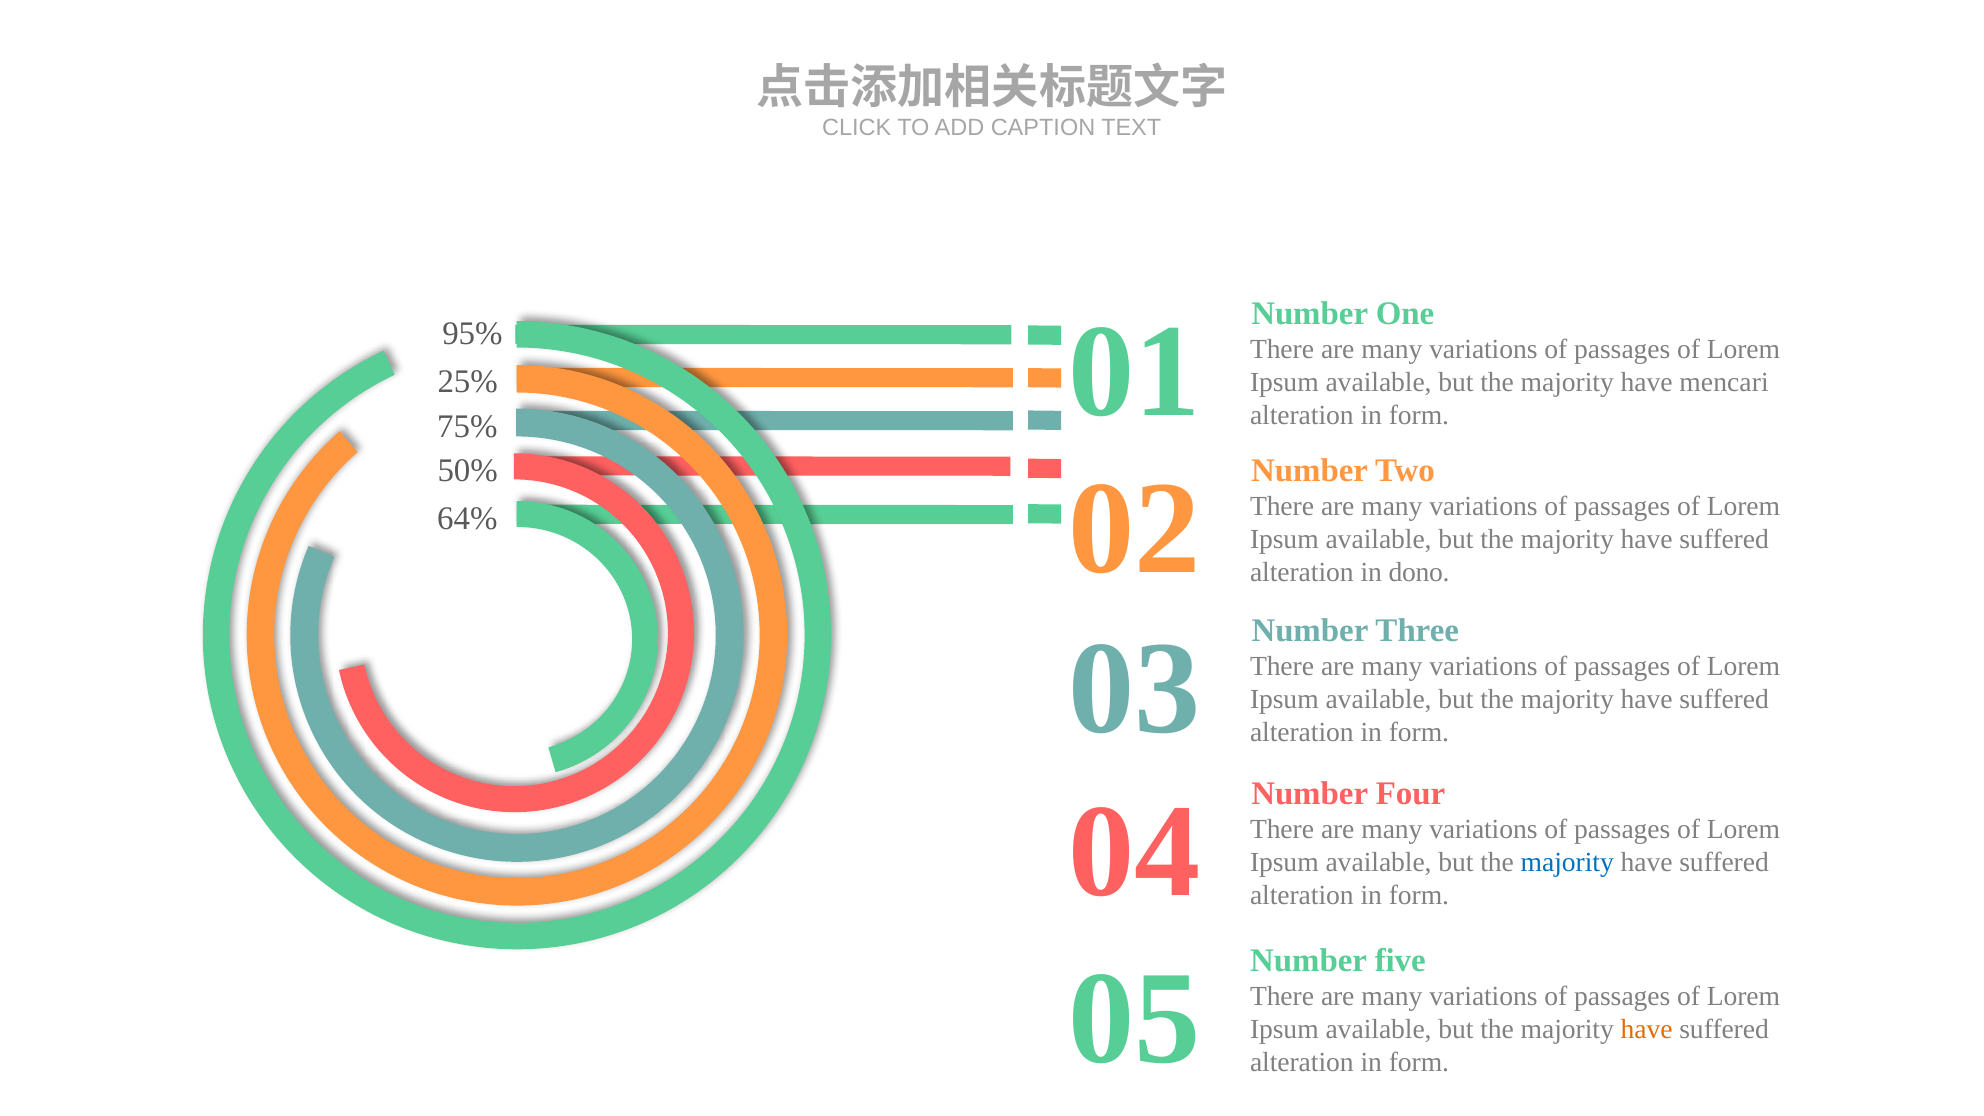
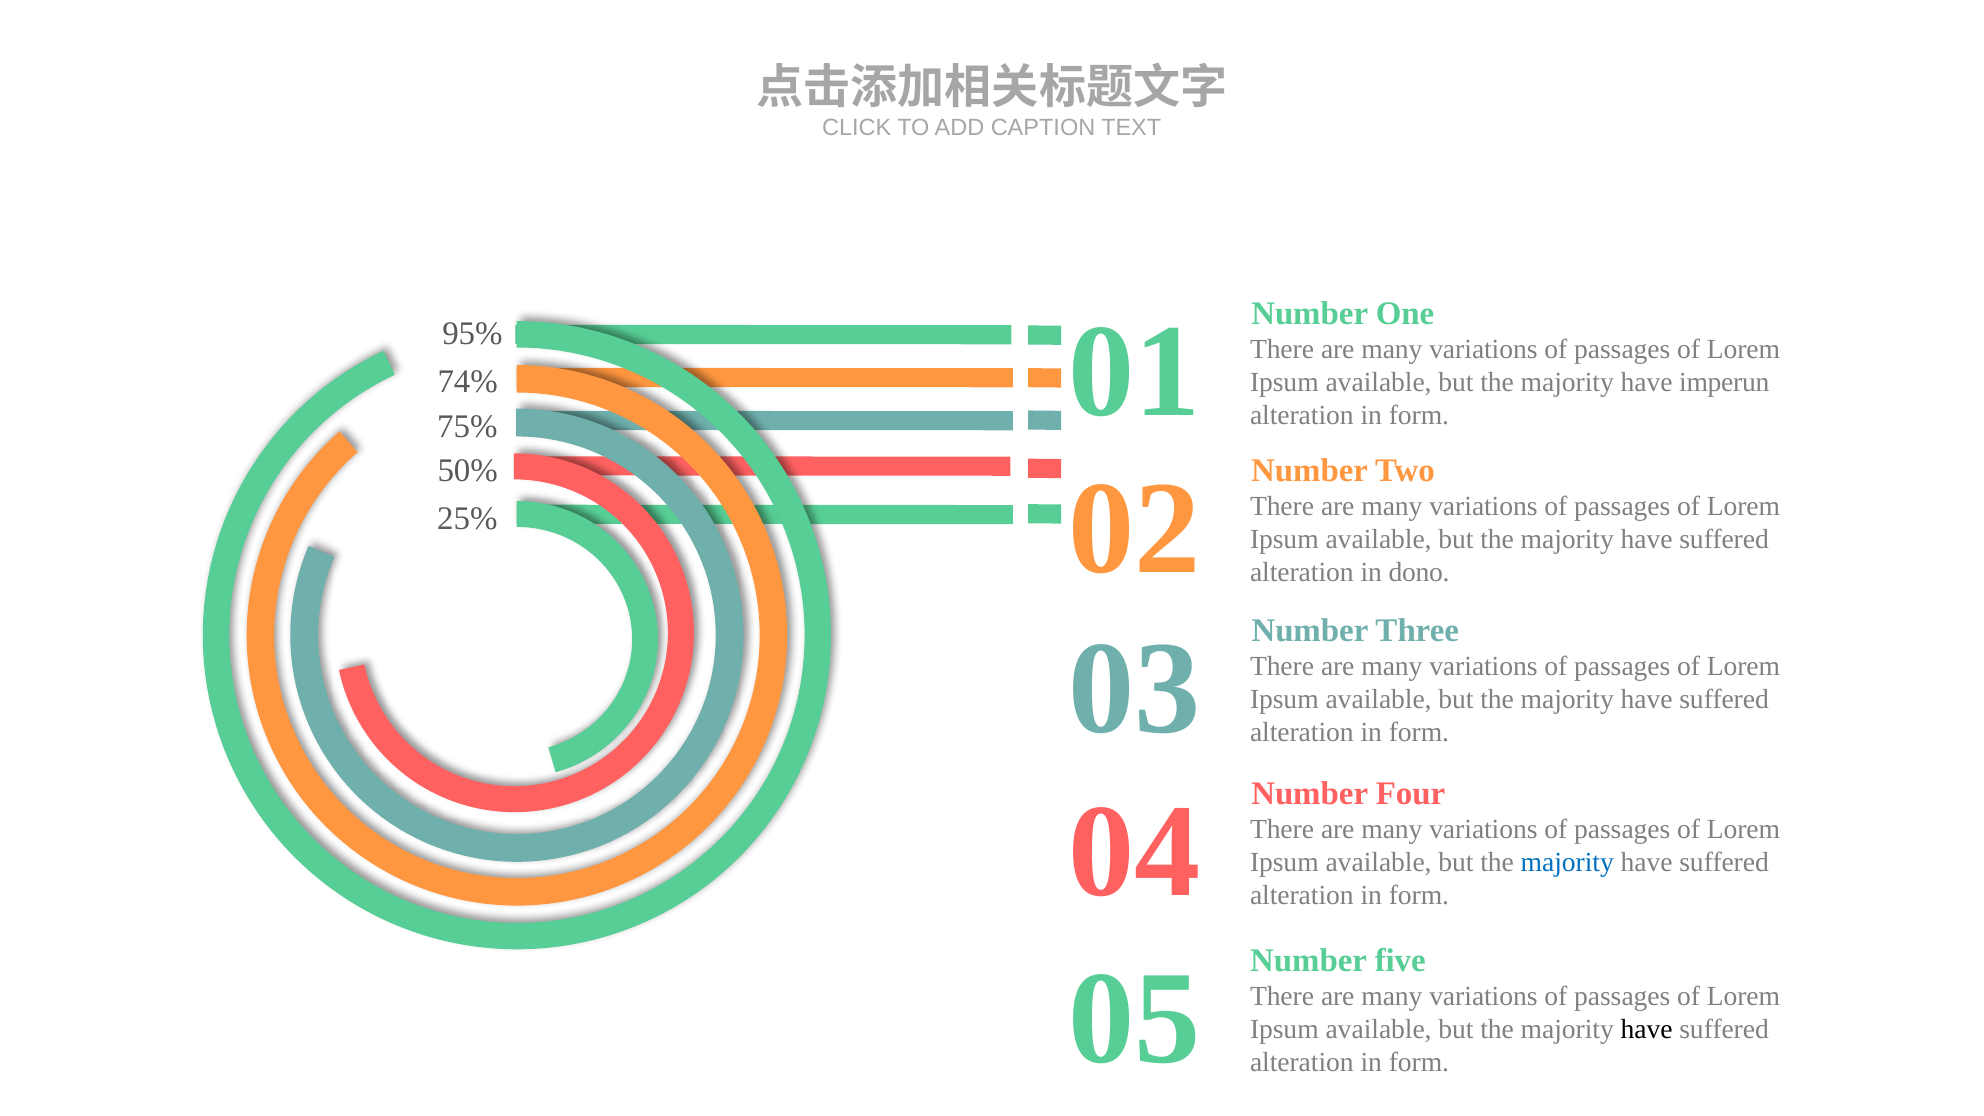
25%: 25% -> 74% (468, 381)
mencari: mencari -> imperun (1724, 383)
64%: 64% -> 25% (467, 518)
have colour: orange -> black (1647, 1029)
